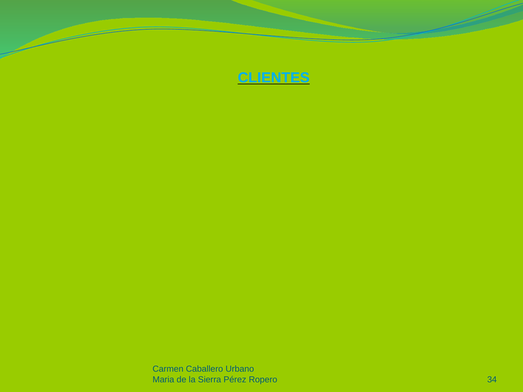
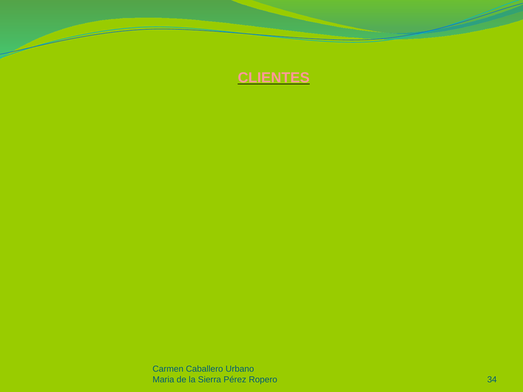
CLIENTES colour: light blue -> pink (274, 78)
